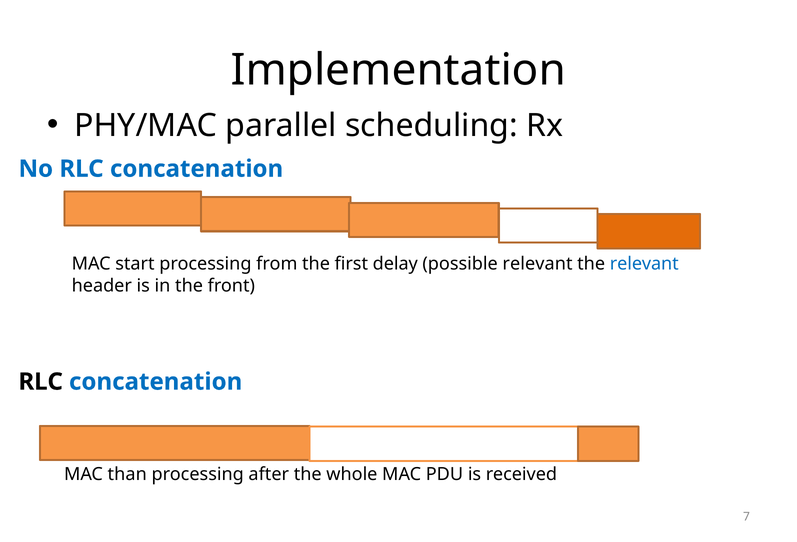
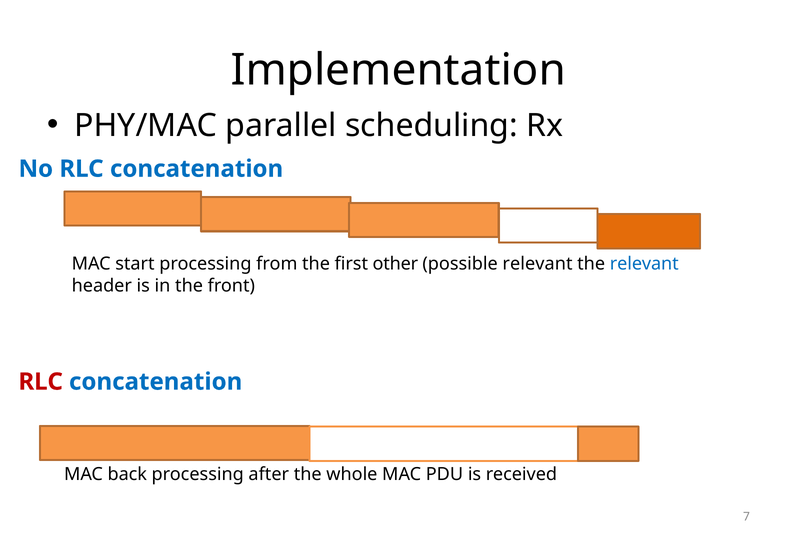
delay: delay -> other (395, 264)
RLC colour: black -> red (41, 382)
than: than -> back (127, 475)
